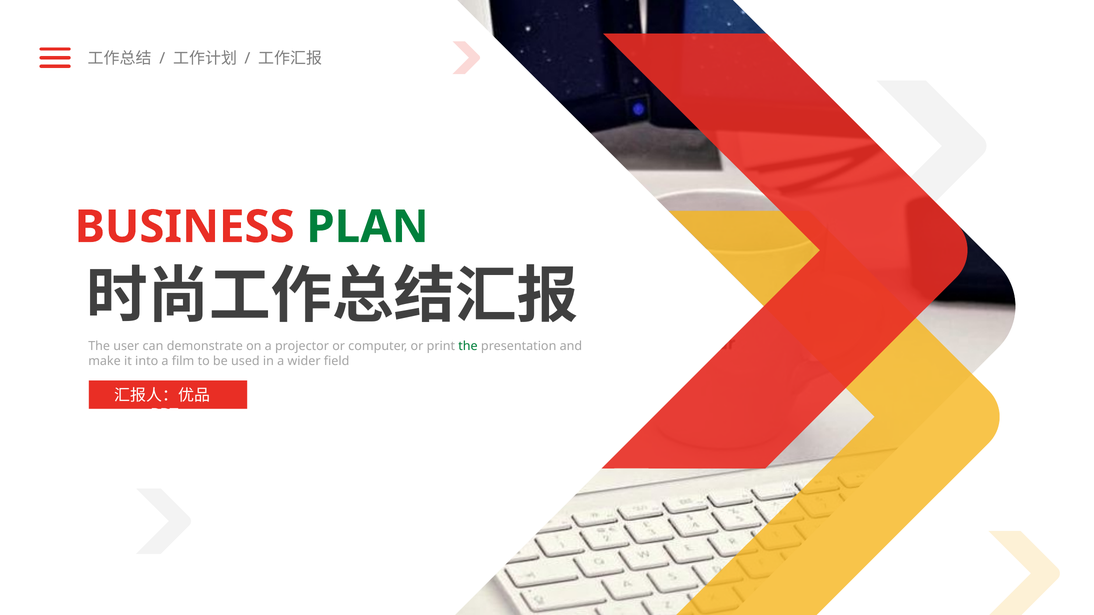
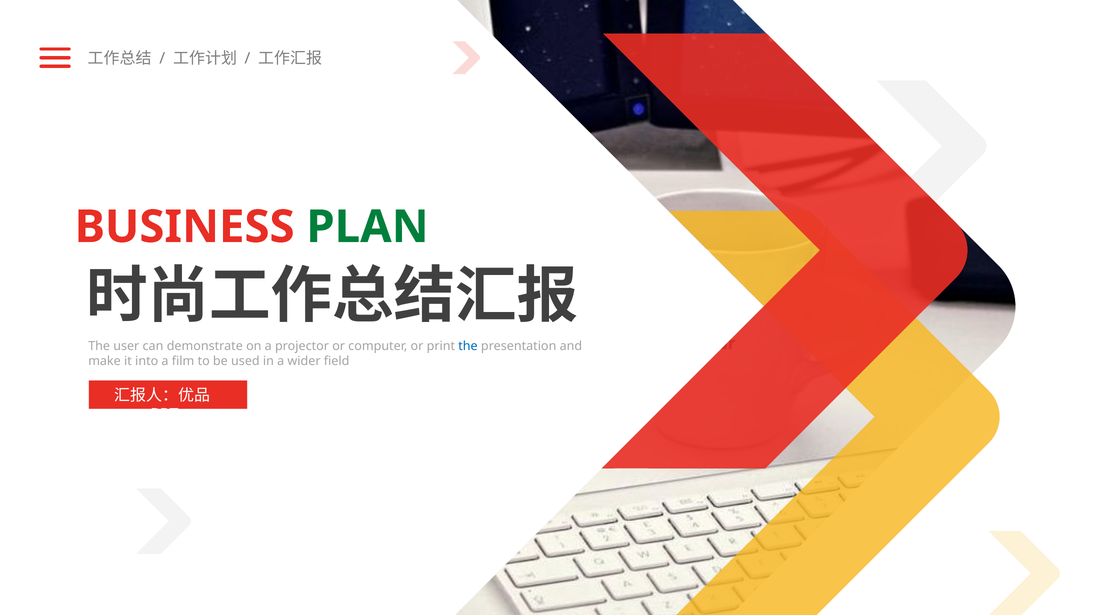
the colour: green -> blue (468, 346)
